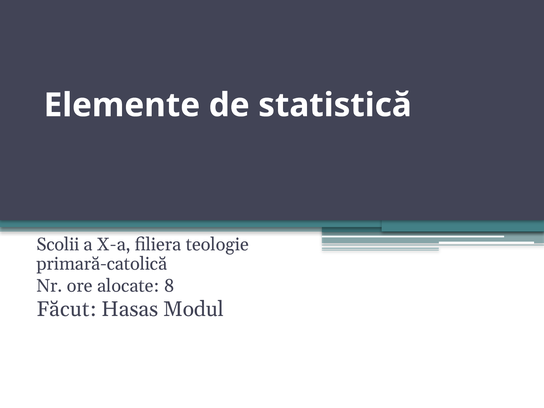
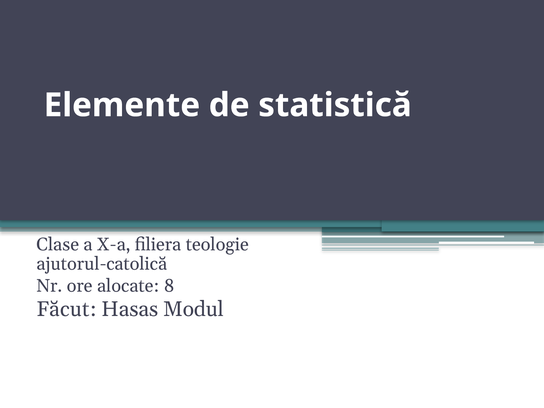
Scolii: Scolii -> Clase (58, 244)
primară-catolică: primară-catolică -> ajutorul-catolică (102, 264)
